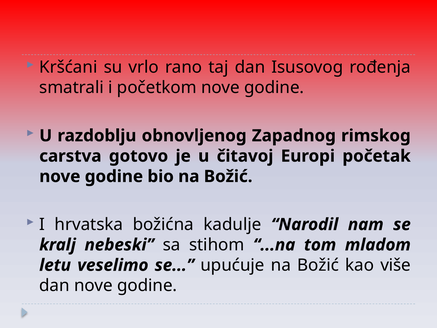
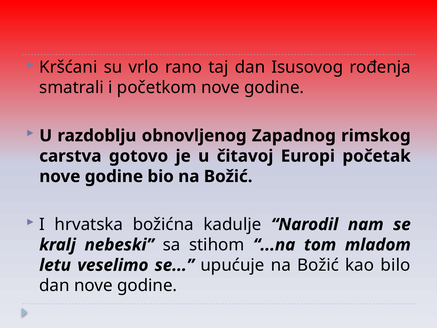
više: više -> bilo (396, 265)
